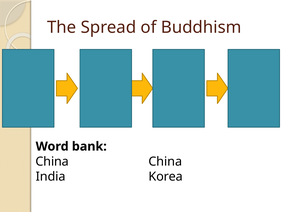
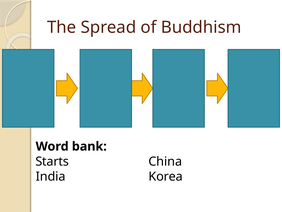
China: China -> Starts (52, 161)
